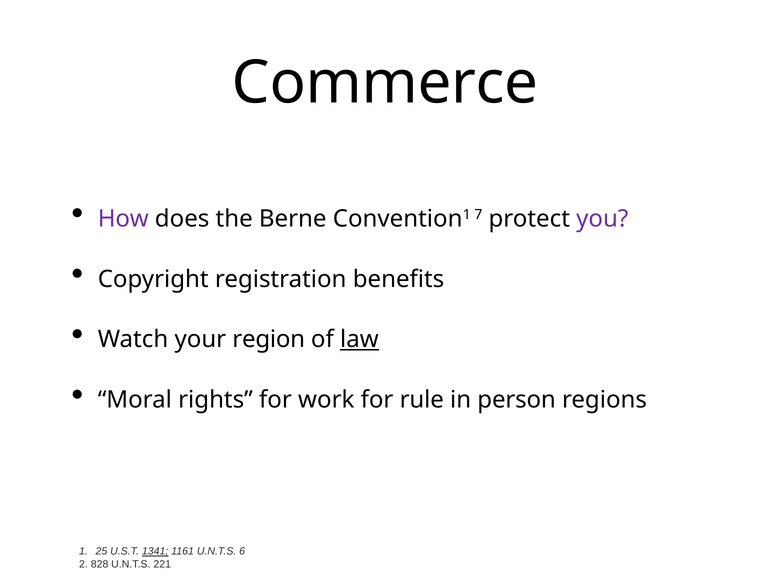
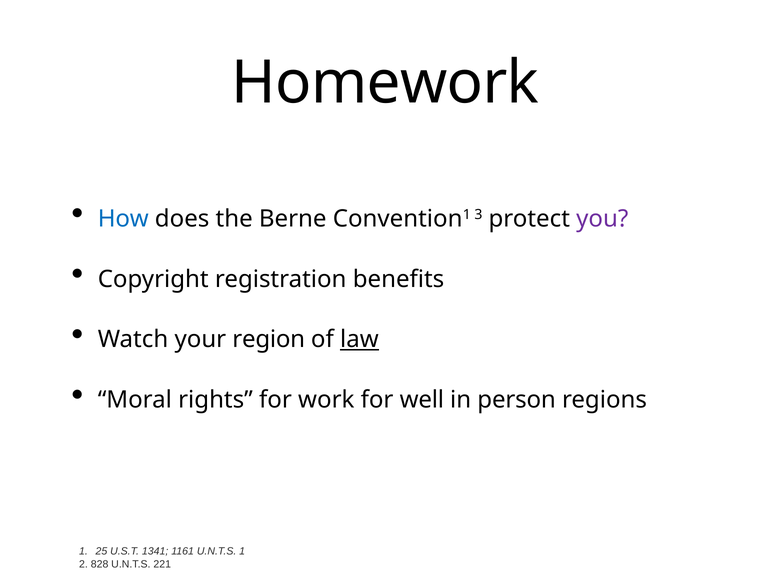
Commerce: Commerce -> Homework (385, 83)
How colour: purple -> blue (123, 219)
7: 7 -> 3 (478, 215)
rule: rule -> well (422, 400)
1341 underline: present -> none (155, 552)
U.N.T.S 6: 6 -> 1 (242, 552)
